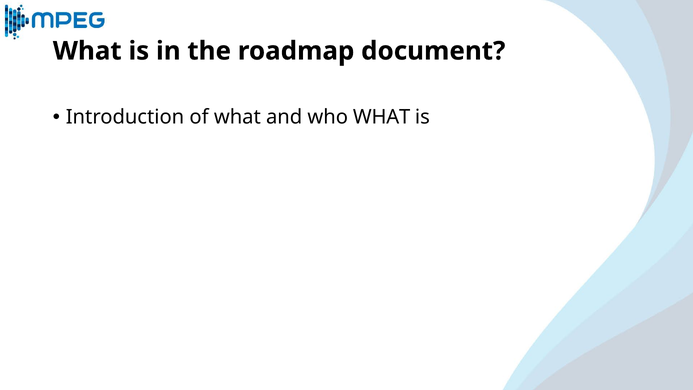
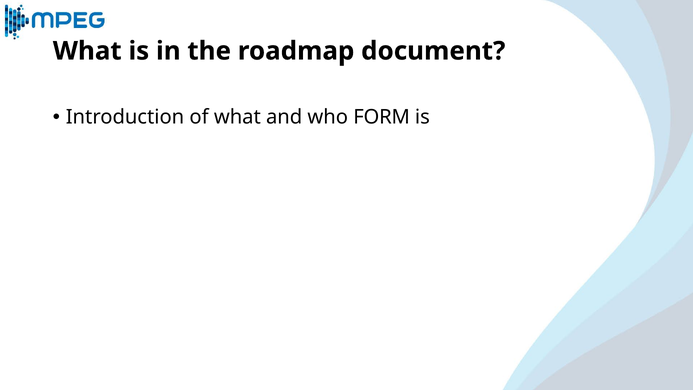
who WHAT: WHAT -> FORM (382, 117)
